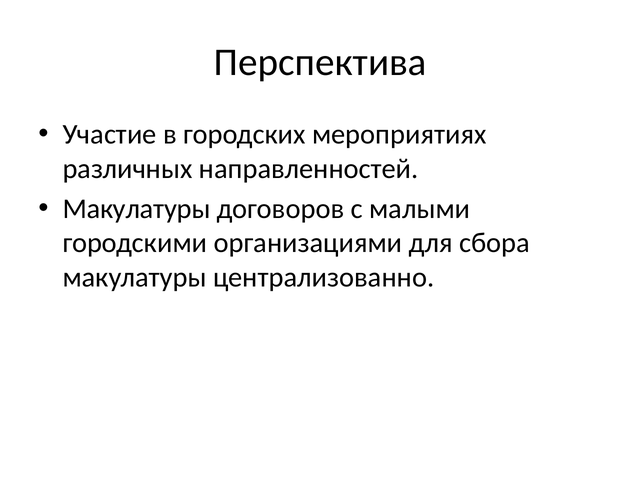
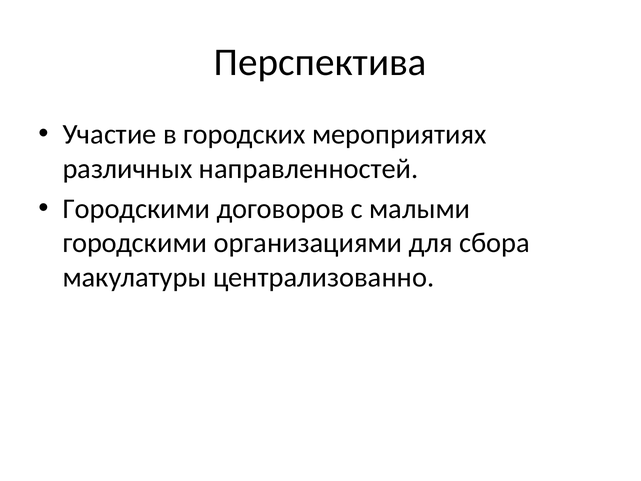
Макулатуры: Макулатуры -> Городскими (136, 209)
